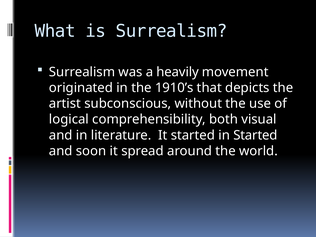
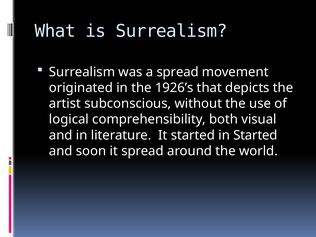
a heavily: heavily -> spread (178, 72)
1910’s: 1910’s -> 1926’s (174, 88)
